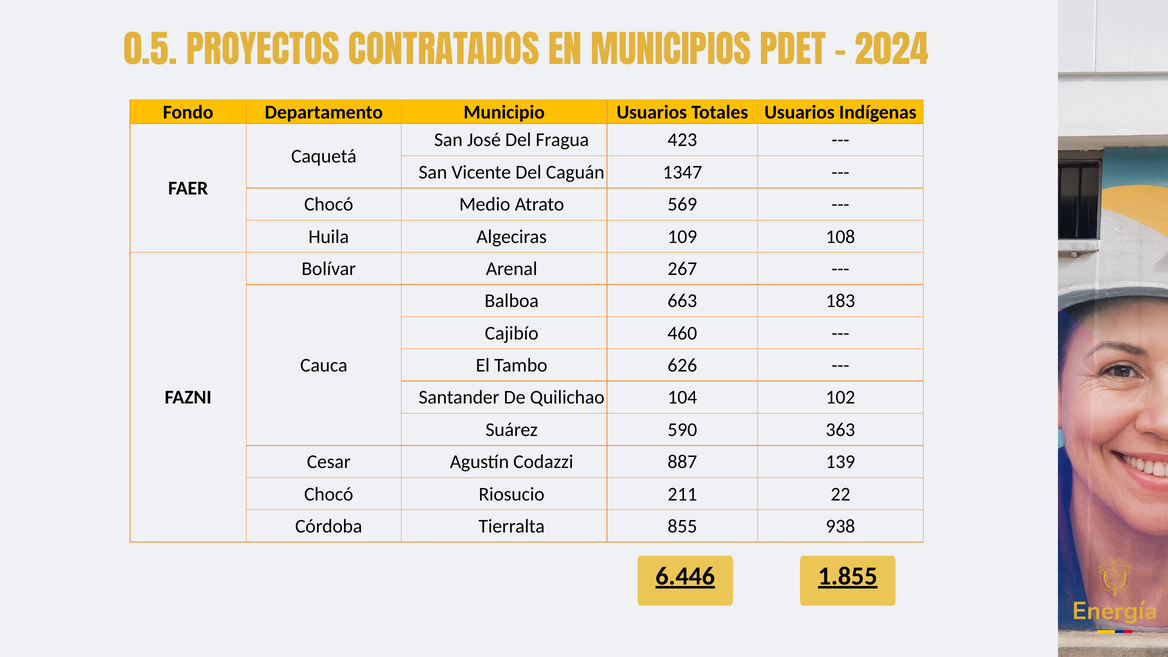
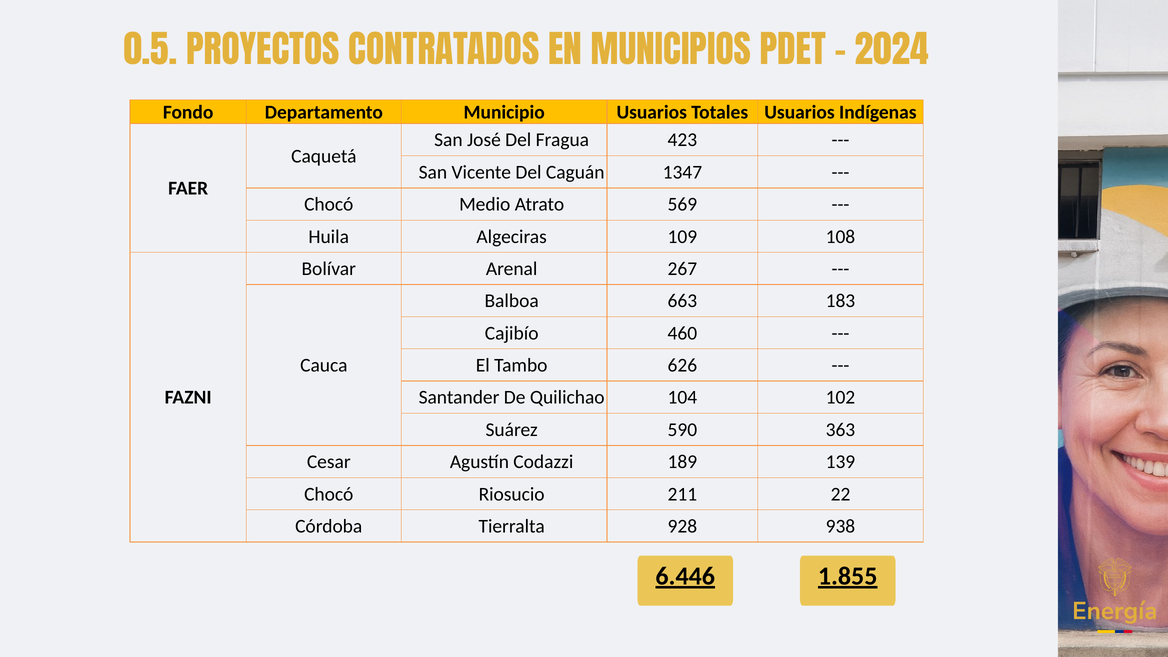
887: 887 -> 189 (682, 462)
855: 855 -> 928 (682, 526)
